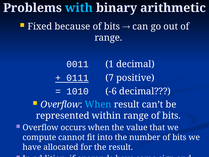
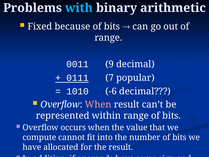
1: 1 -> 9 (110, 64)
positive: positive -> popular (135, 78)
When colour: light blue -> pink (98, 104)
